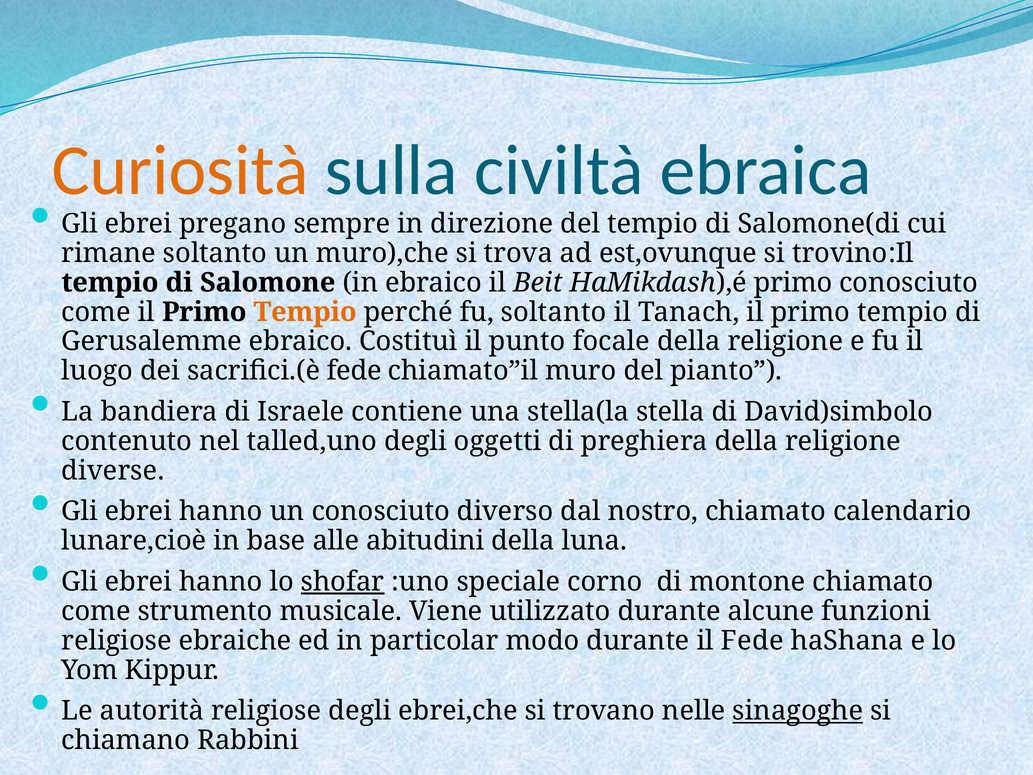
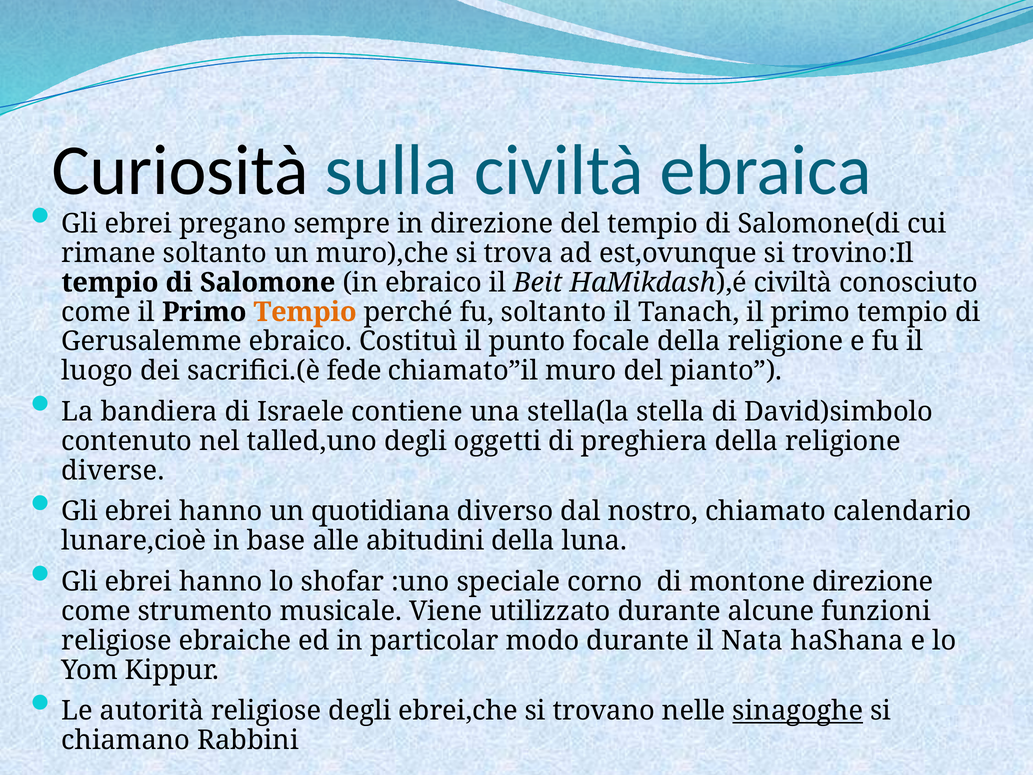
Curiosità colour: orange -> black (180, 171)
HaMikdash),é primo: primo -> civiltà (793, 282)
un conosciuto: conosciuto -> quotidiana (381, 511)
shofar underline: present -> none (343, 582)
montone chiamato: chiamato -> direzione (873, 582)
il Fede: Fede -> Nata (752, 640)
